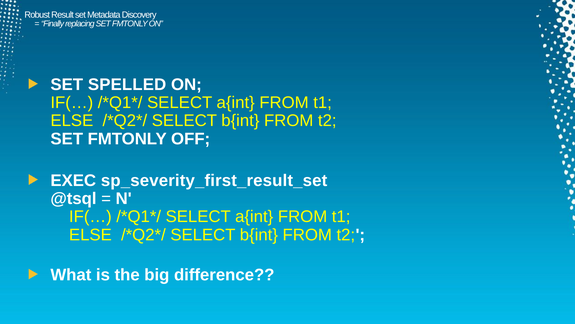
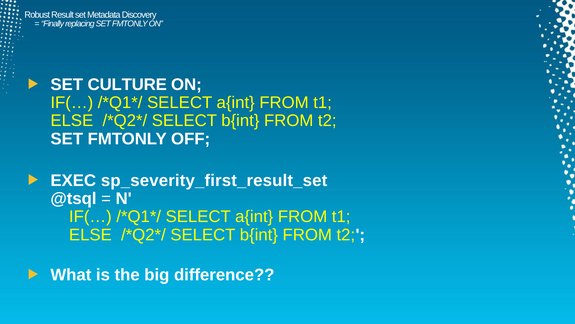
SPELLED: SPELLED -> CULTURE (127, 84)
